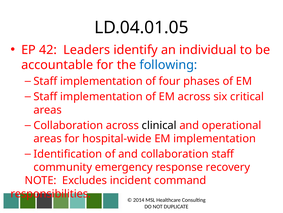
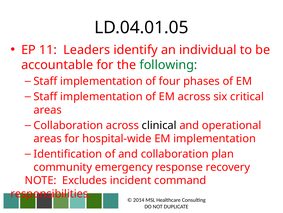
42: 42 -> 11 (48, 50)
following colour: blue -> green (168, 65)
collaboration staff: staff -> plan (223, 154)
